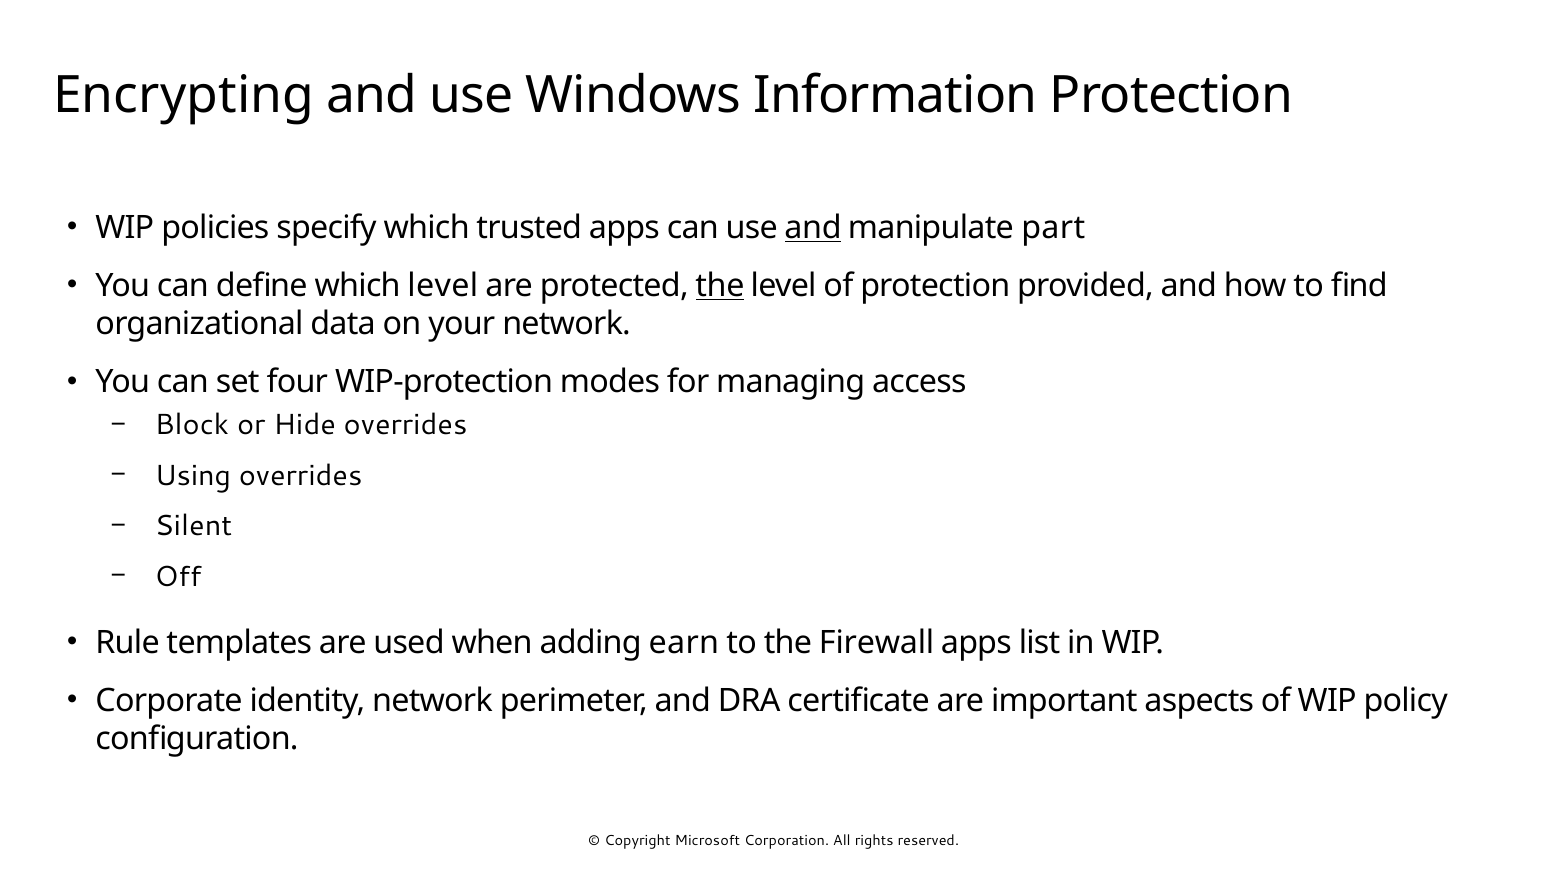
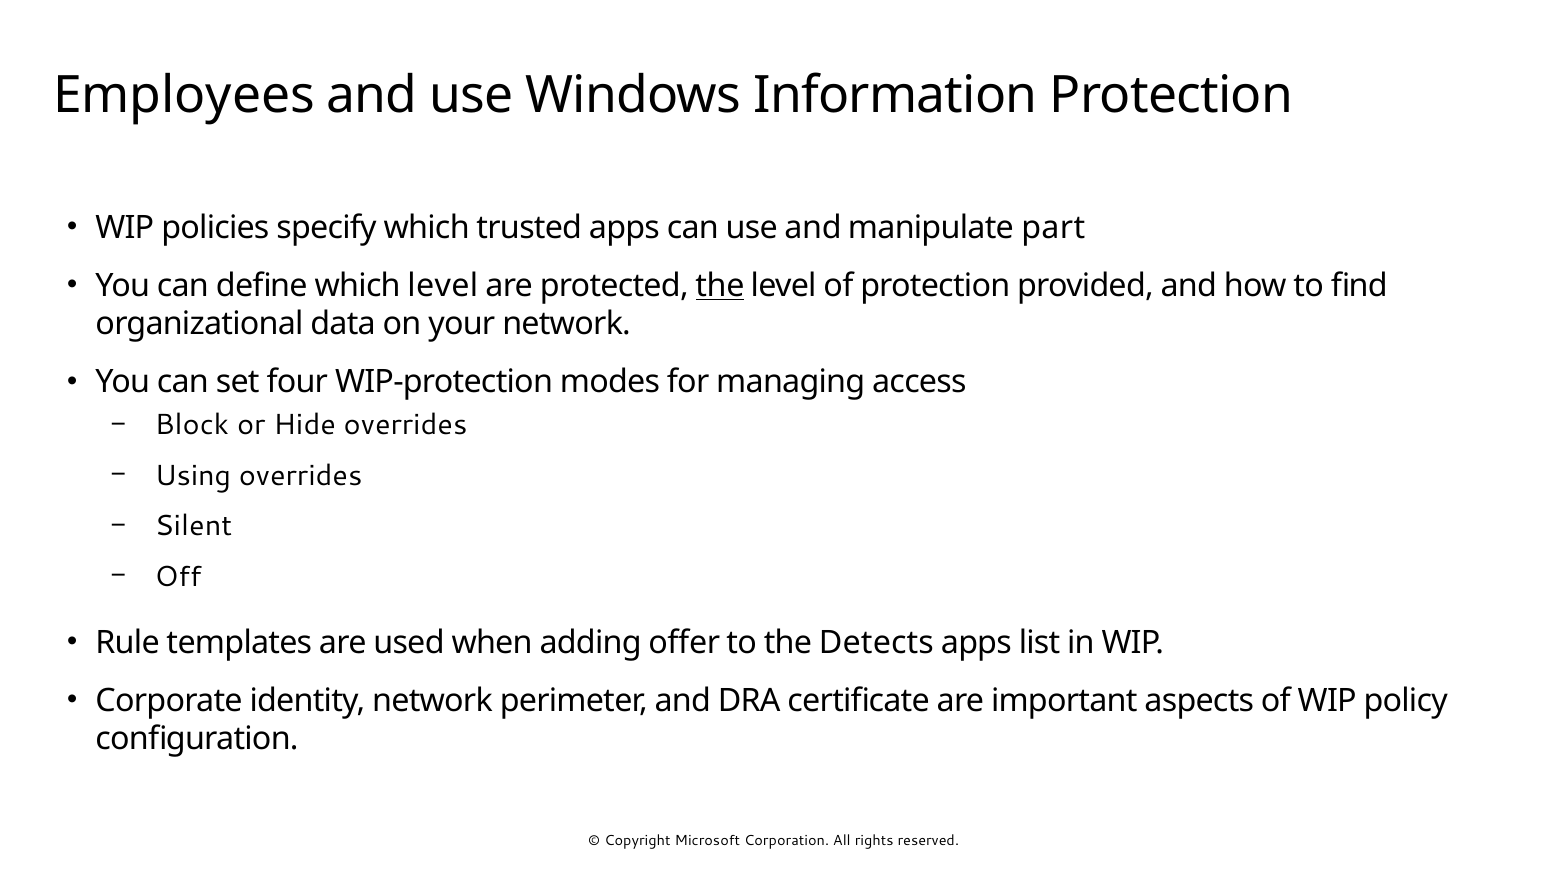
Encrypting: Encrypting -> Employees (184, 95)
and underline: present -> none (813, 228)
earn: earn -> offer (684, 643)
Firewall: Firewall -> Detects (876, 643)
